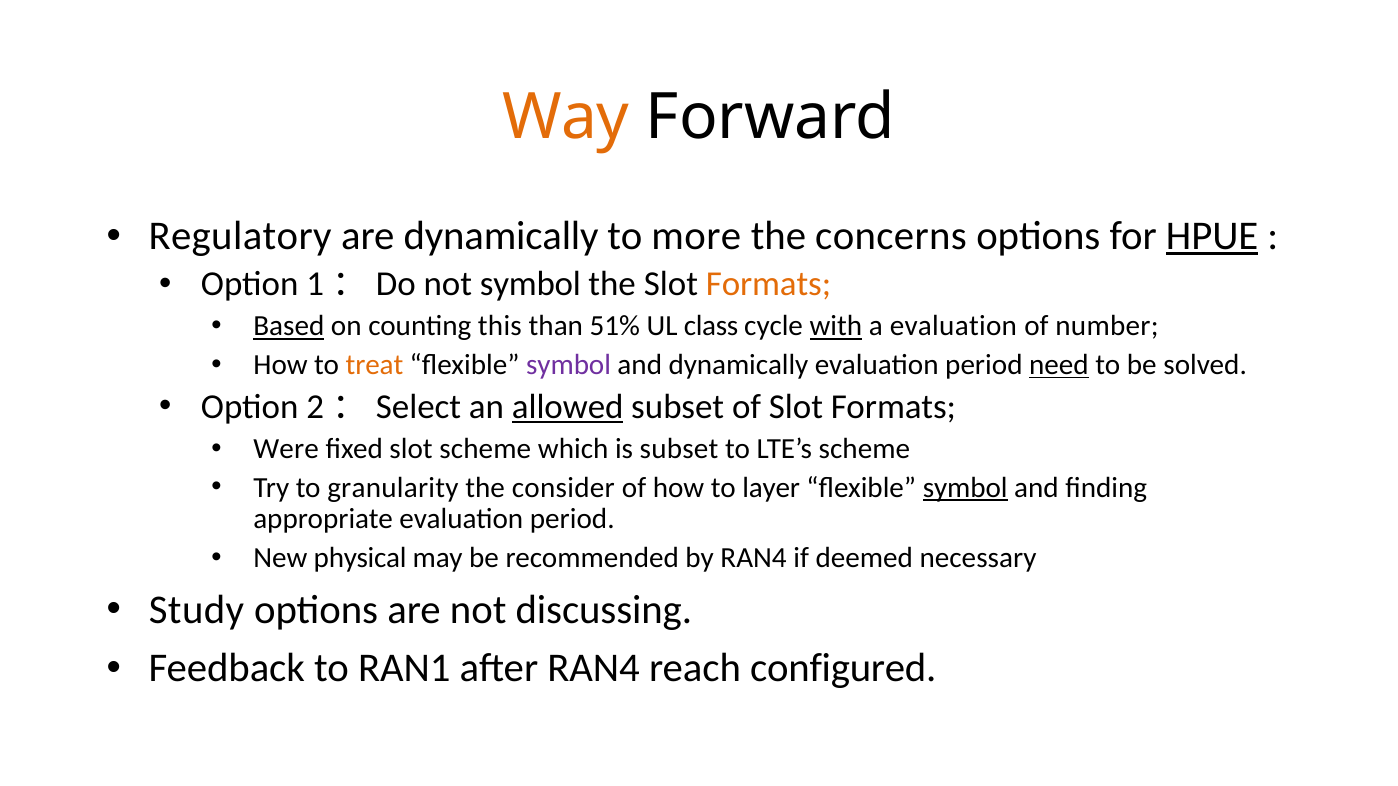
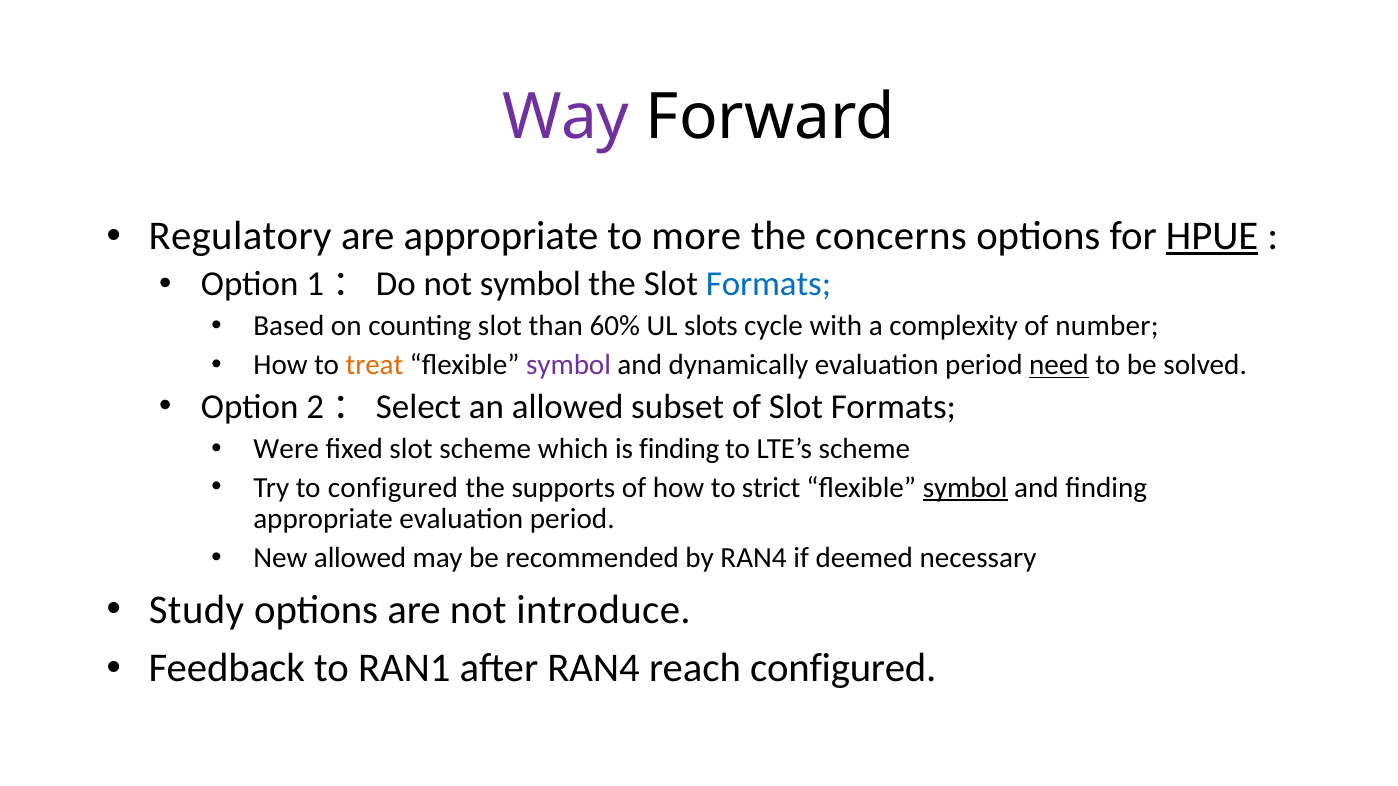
Way colour: orange -> purple (566, 117)
are dynamically: dynamically -> appropriate (501, 236)
Formats colour: orange -> blue (768, 284)
Based underline: present -> none (289, 326)
counting this: this -> slot (500, 326)
51%: 51% -> 60% (615, 326)
class: class -> slots (711, 326)
with underline: present -> none (836, 326)
a evaluation: evaluation -> complexity (954, 326)
allowed underline: present -> none (568, 407)
is subset: subset -> finding (679, 449)
to granularity: granularity -> configured (393, 488)
consider: consider -> supports (563, 488)
layer: layer -> strict (771, 488)
New physical: physical -> allowed (360, 558)
discussing: discussing -> introduce (604, 610)
